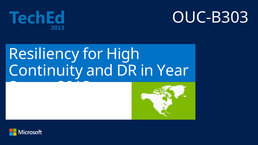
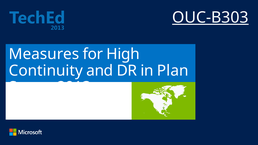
OUC-B303 underline: none -> present (210, 17)
Resiliency: Resiliency -> Measures (44, 54)
Year: Year -> Plan (173, 71)
